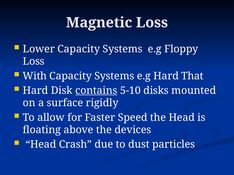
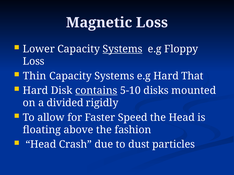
Systems underline: none -> present (123, 49)
With: With -> Thin (35, 76)
surface: surface -> divided (65, 103)
devices: devices -> fashion (133, 130)
